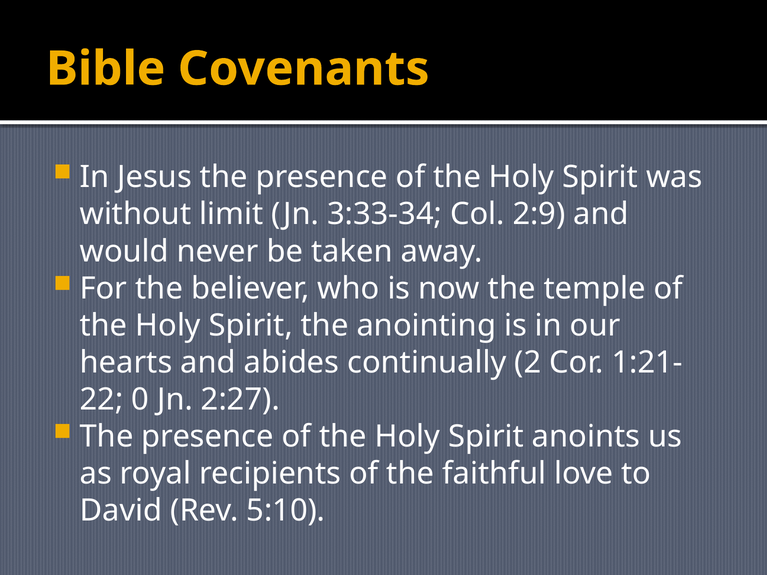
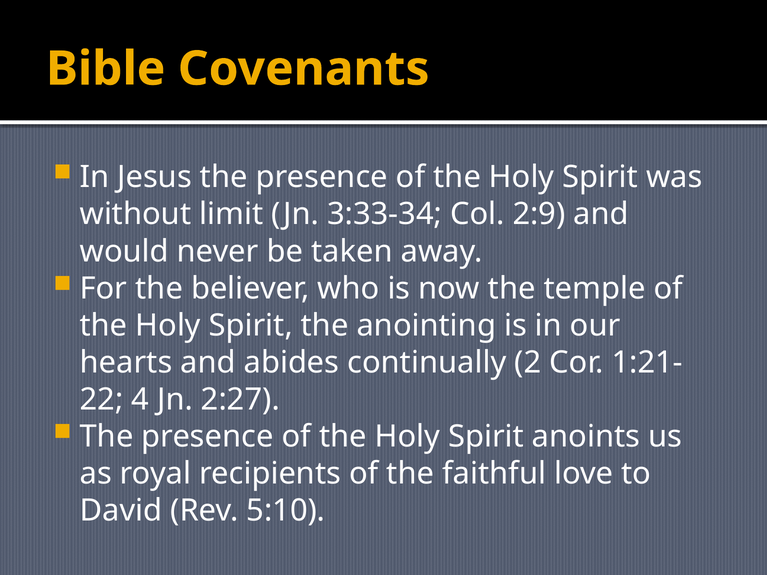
0: 0 -> 4 (140, 400)
